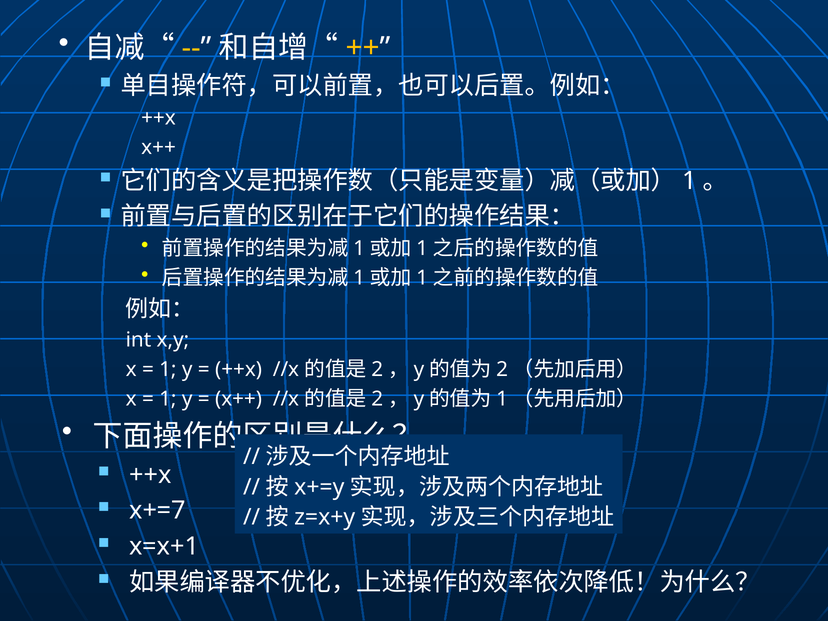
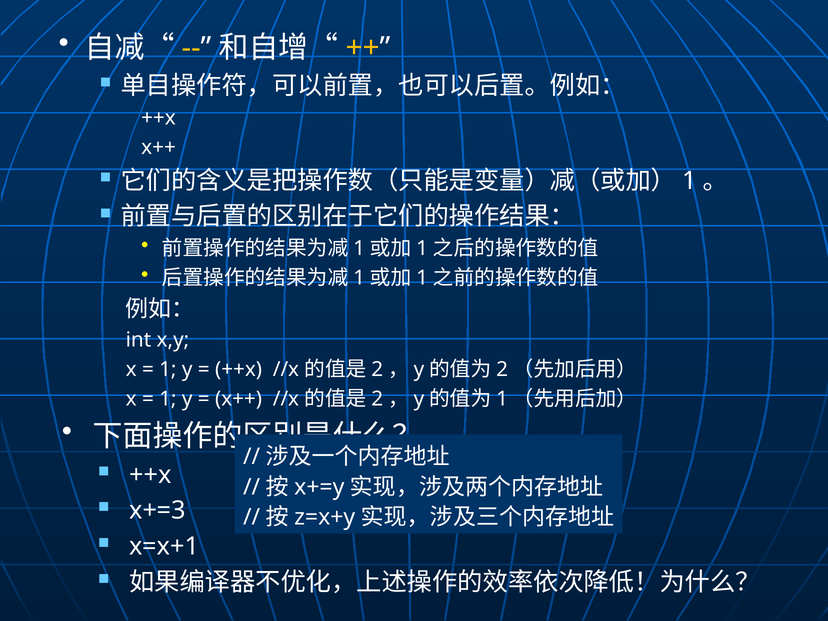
x+=7: x+=7 -> x+=3 (158, 511)
